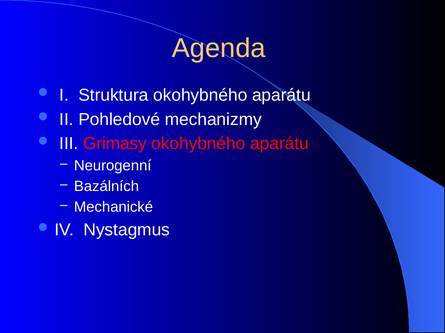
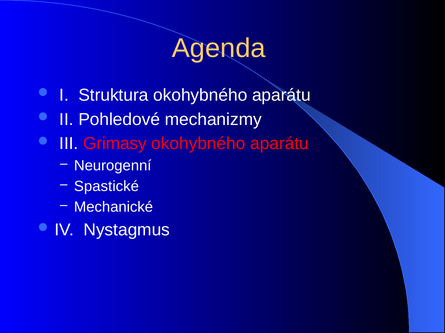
Bazálních: Bazálních -> Spastické (106, 187)
